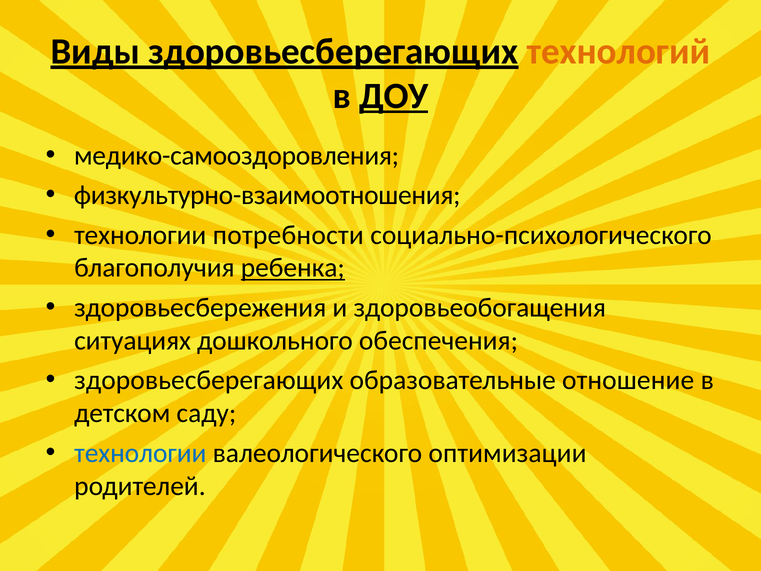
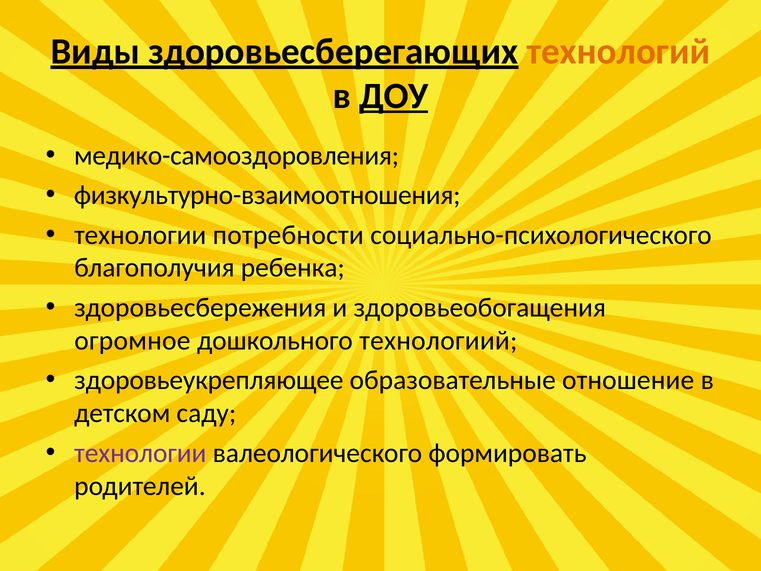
ребенка underline: present -> none (293, 268)
ситуациях: ситуациях -> огромное (132, 340)
обеспечения: обеспечения -> технологиий (438, 340)
здоровьесберегающих: здоровьесберегающих -> здоровьеукрепляющее (209, 380)
технологии colour: blue -> purple (140, 453)
оптимизации: оптимизации -> формировать (508, 453)
